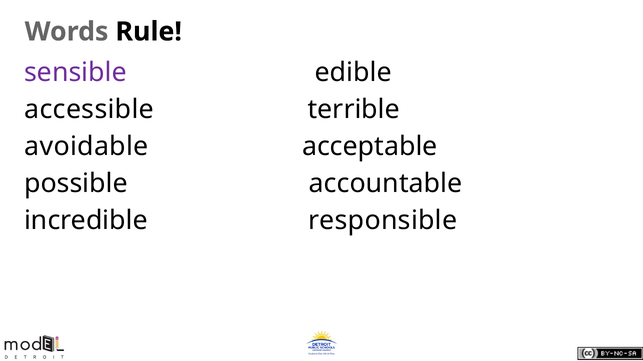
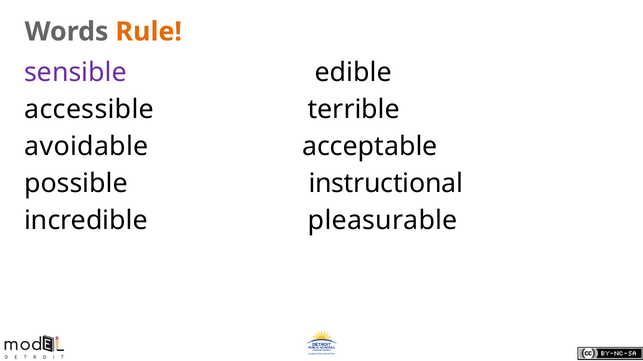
Rule colour: black -> orange (149, 32)
accountable: accountable -> instructional (386, 184)
responsible: responsible -> pleasurable (383, 221)
